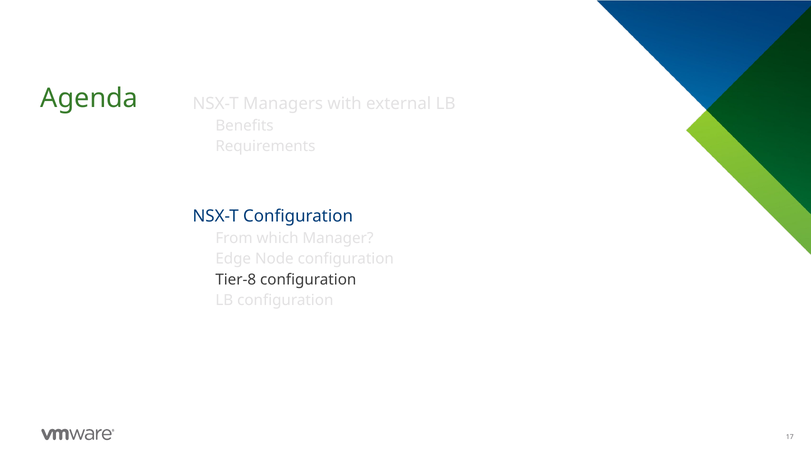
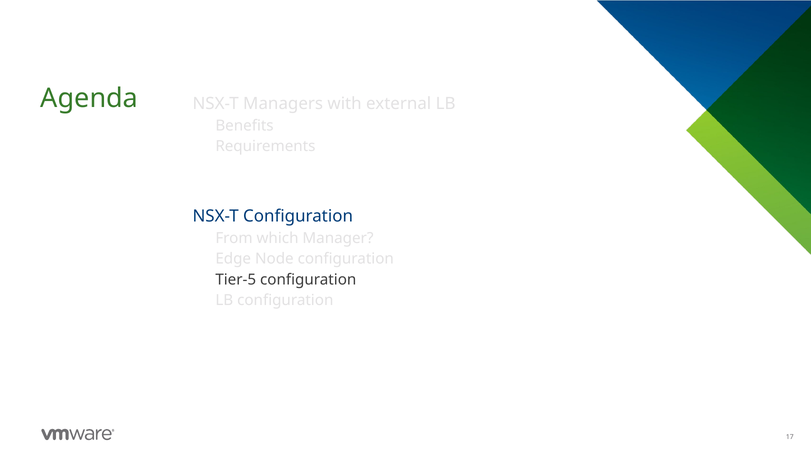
Tier-8: Tier-8 -> Tier-5 (236, 280)
